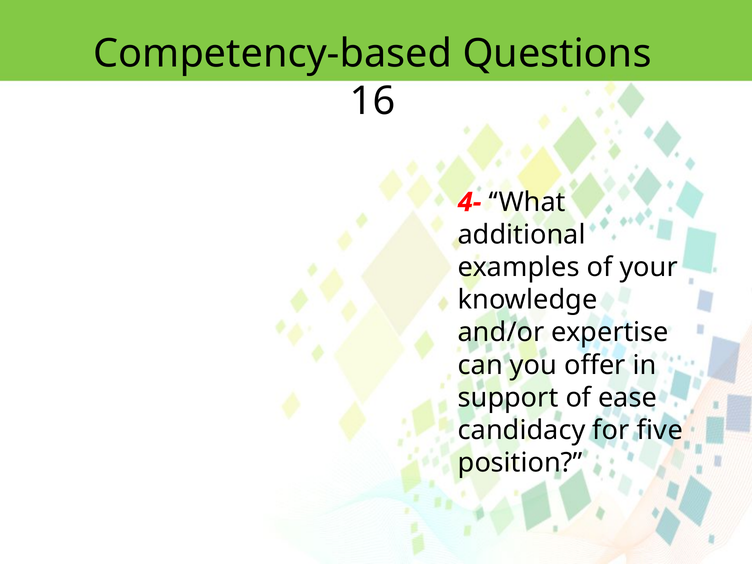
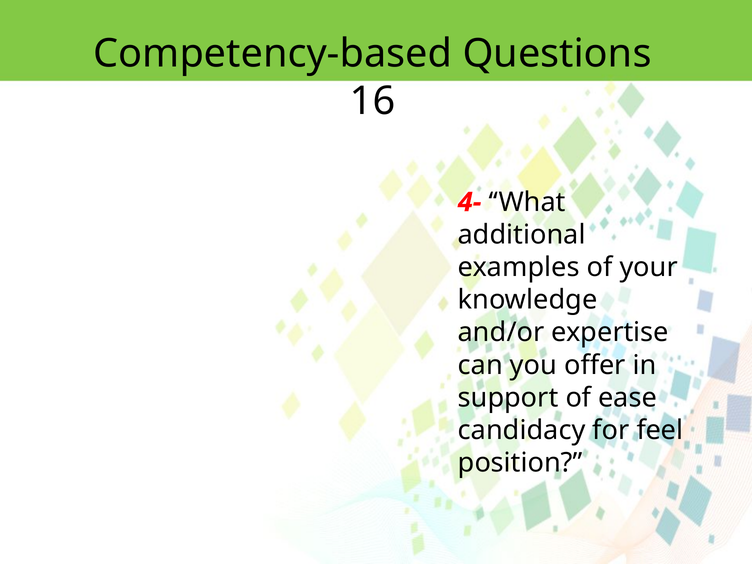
five: five -> feel (660, 430)
